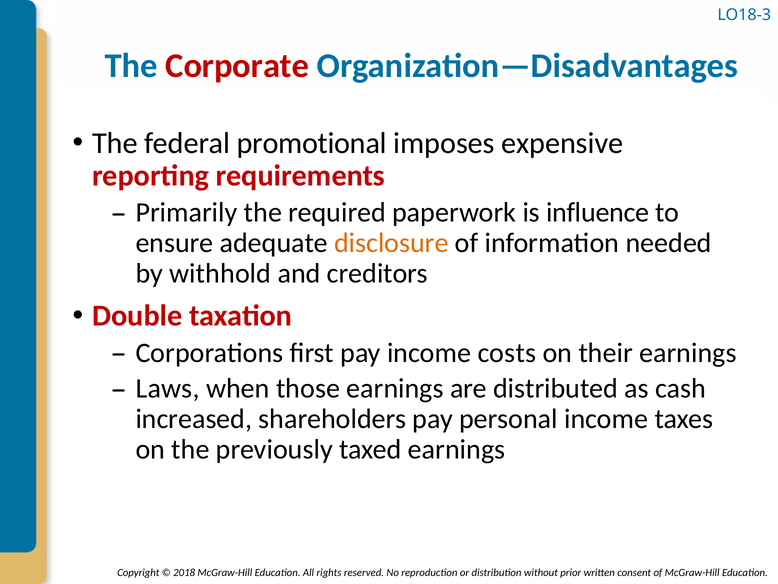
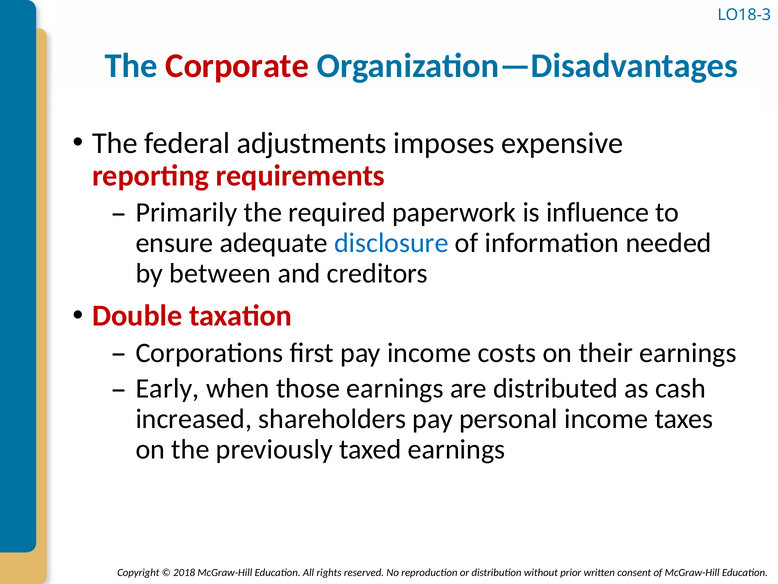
promotional: promotional -> adjustments (312, 143)
disclosure colour: orange -> blue (391, 243)
withhold: withhold -> between (220, 273)
Laws: Laws -> Early (168, 388)
